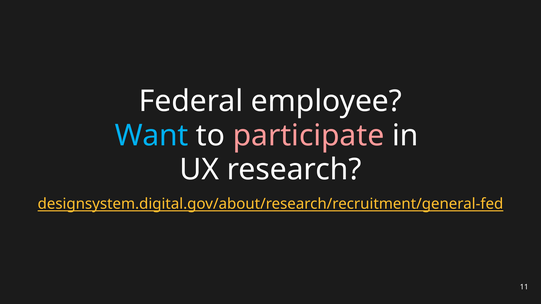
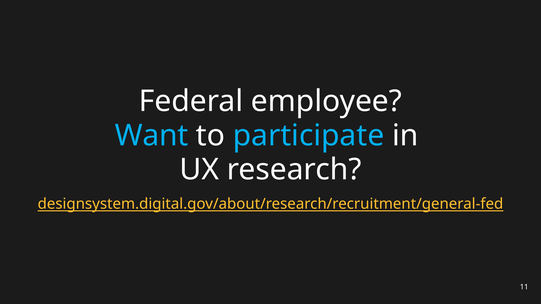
participate colour: pink -> light blue (309, 136)
